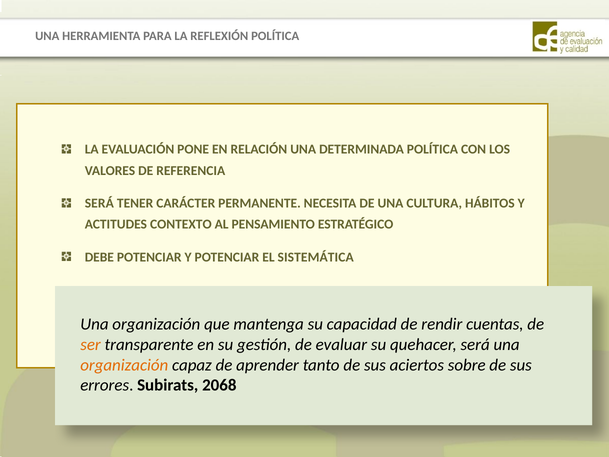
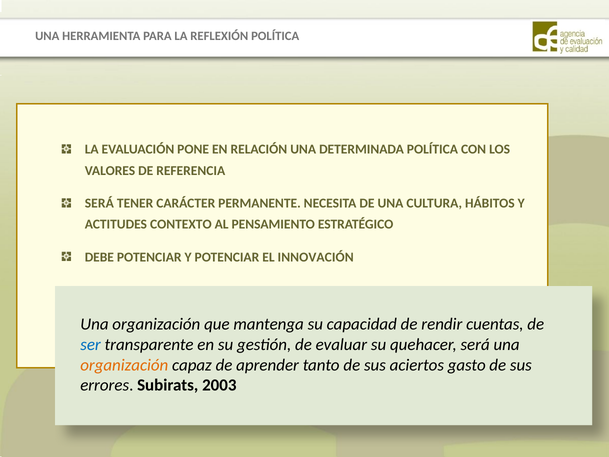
SISTEMÁTICA: SISTEMÁTICA -> INNOVACIÓN (316, 257)
ser colour: orange -> blue (91, 345)
sobre: sobre -> gasto (467, 365)
2068: 2068 -> 2003 (219, 385)
